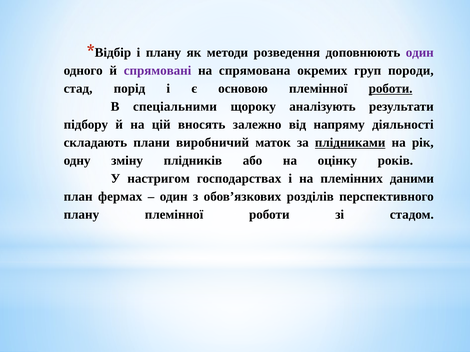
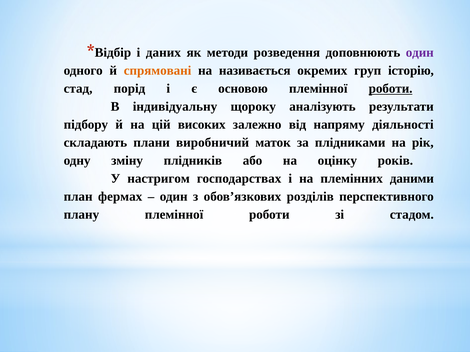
і плану: плану -> даних (163, 53)
спрямовані colour: purple -> orange (158, 71)
спрямована: спрямована -> називається (255, 71)
породи: породи -> історію (411, 71)
спеціальними: спеціальними -> індивідуальну (175, 107)
вносять: вносять -> високих (202, 125)
плідниками underline: present -> none (350, 143)
